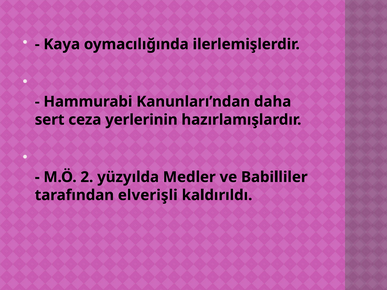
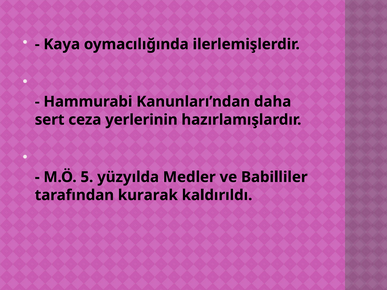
2: 2 -> 5 (87, 177)
elverişli: elverişli -> kurarak (148, 195)
